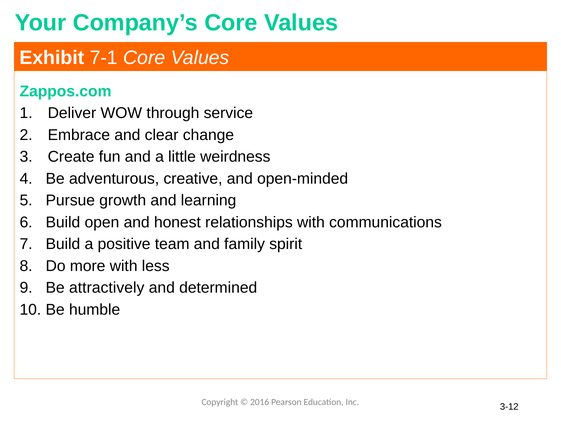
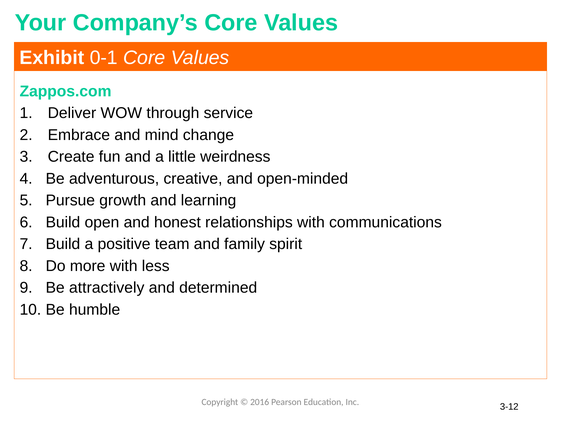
7-1: 7-1 -> 0-1 (104, 58)
clear: clear -> mind (162, 135)
